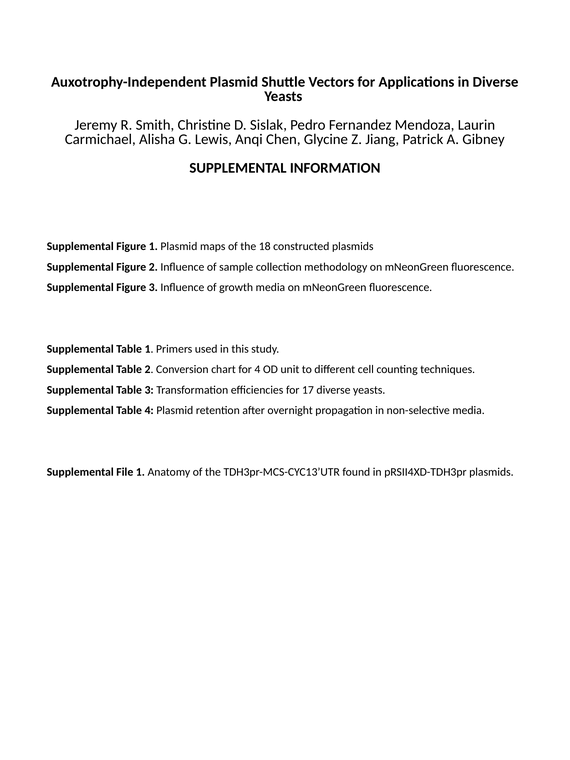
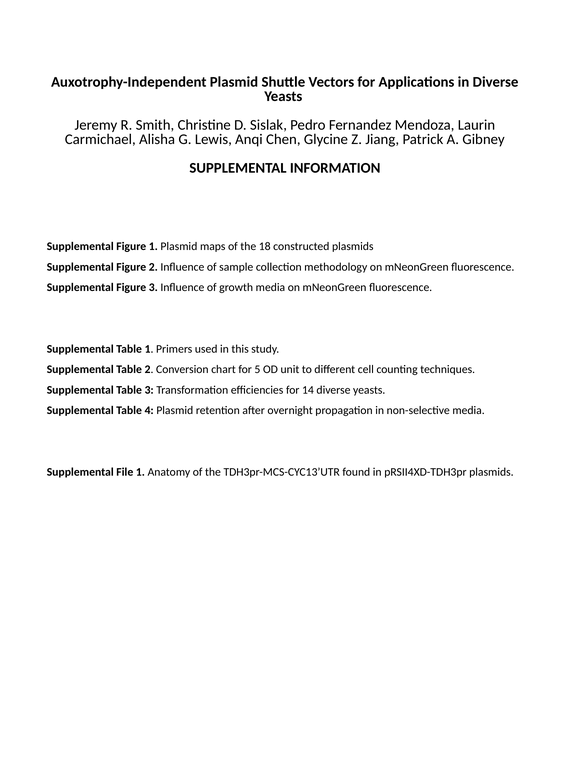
for 4: 4 -> 5 (257, 369)
17: 17 -> 14 (308, 390)
